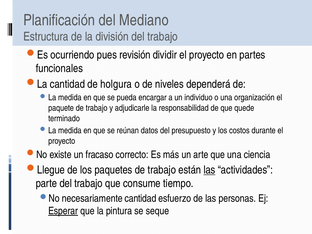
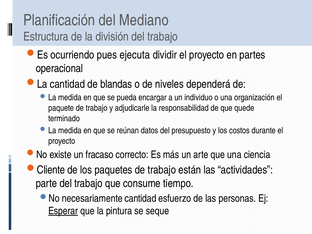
revisión: revisión -> ejecuta (135, 55)
funcionales: funcionales -> operacional (59, 68)
holgura: holgura -> blandas (116, 84)
Llegue: Llegue -> Cliente (51, 170)
las underline: present -> none (209, 170)
